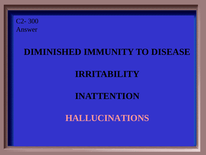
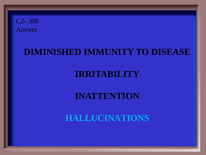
HALLUCINATIONS colour: pink -> light blue (107, 118)
